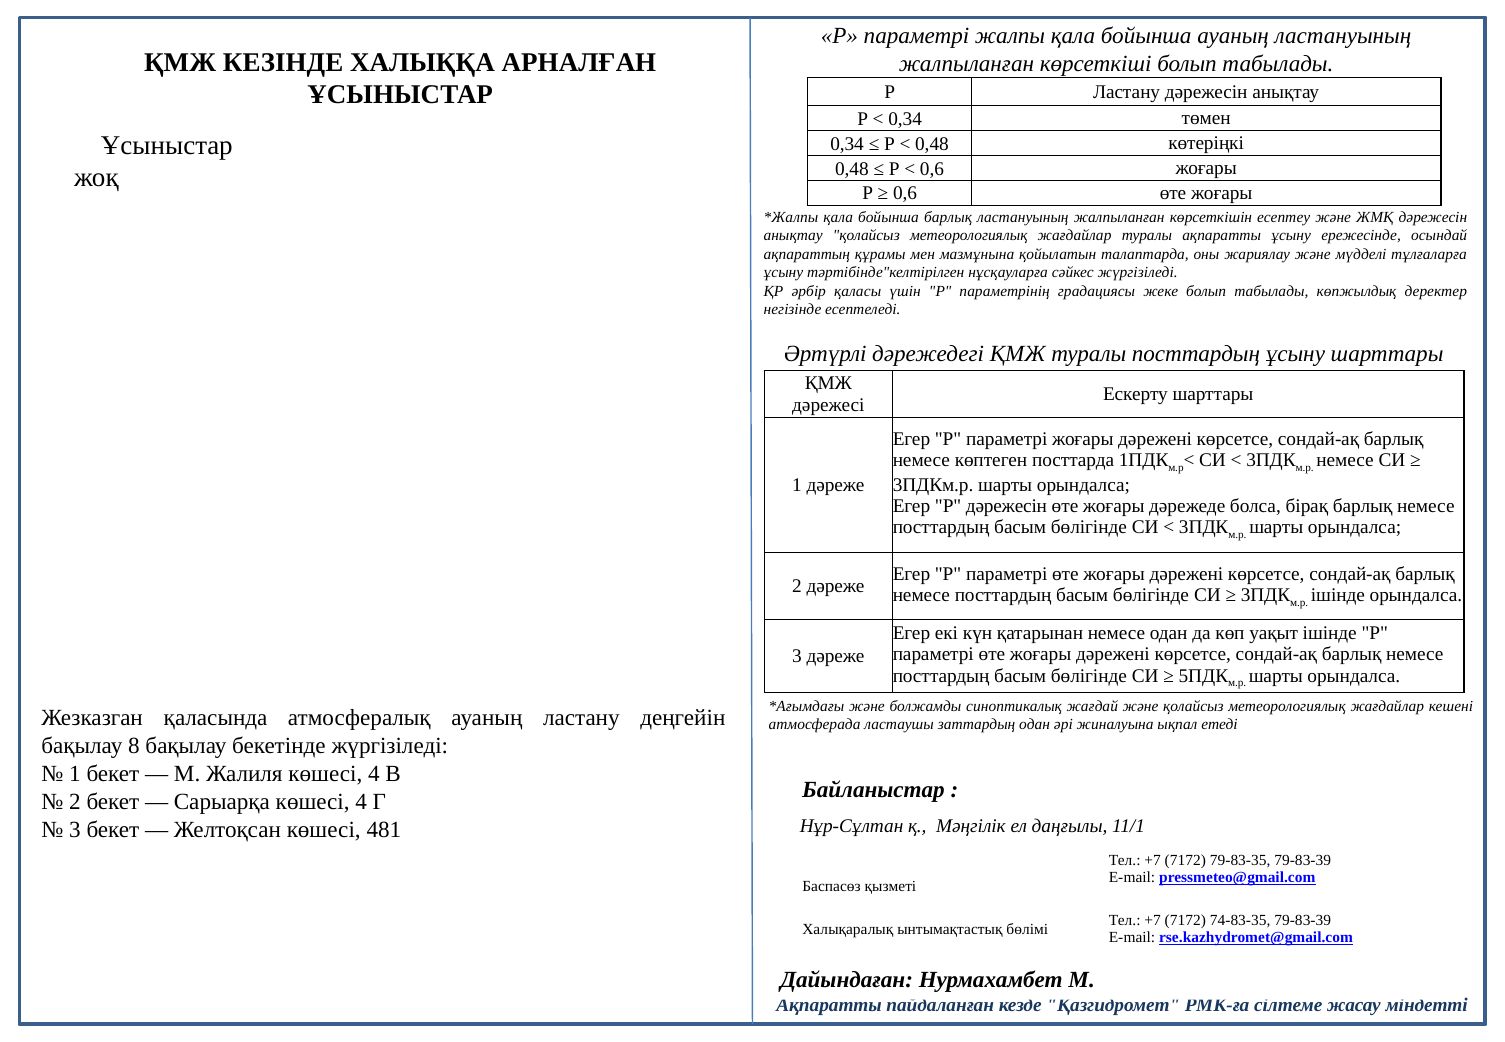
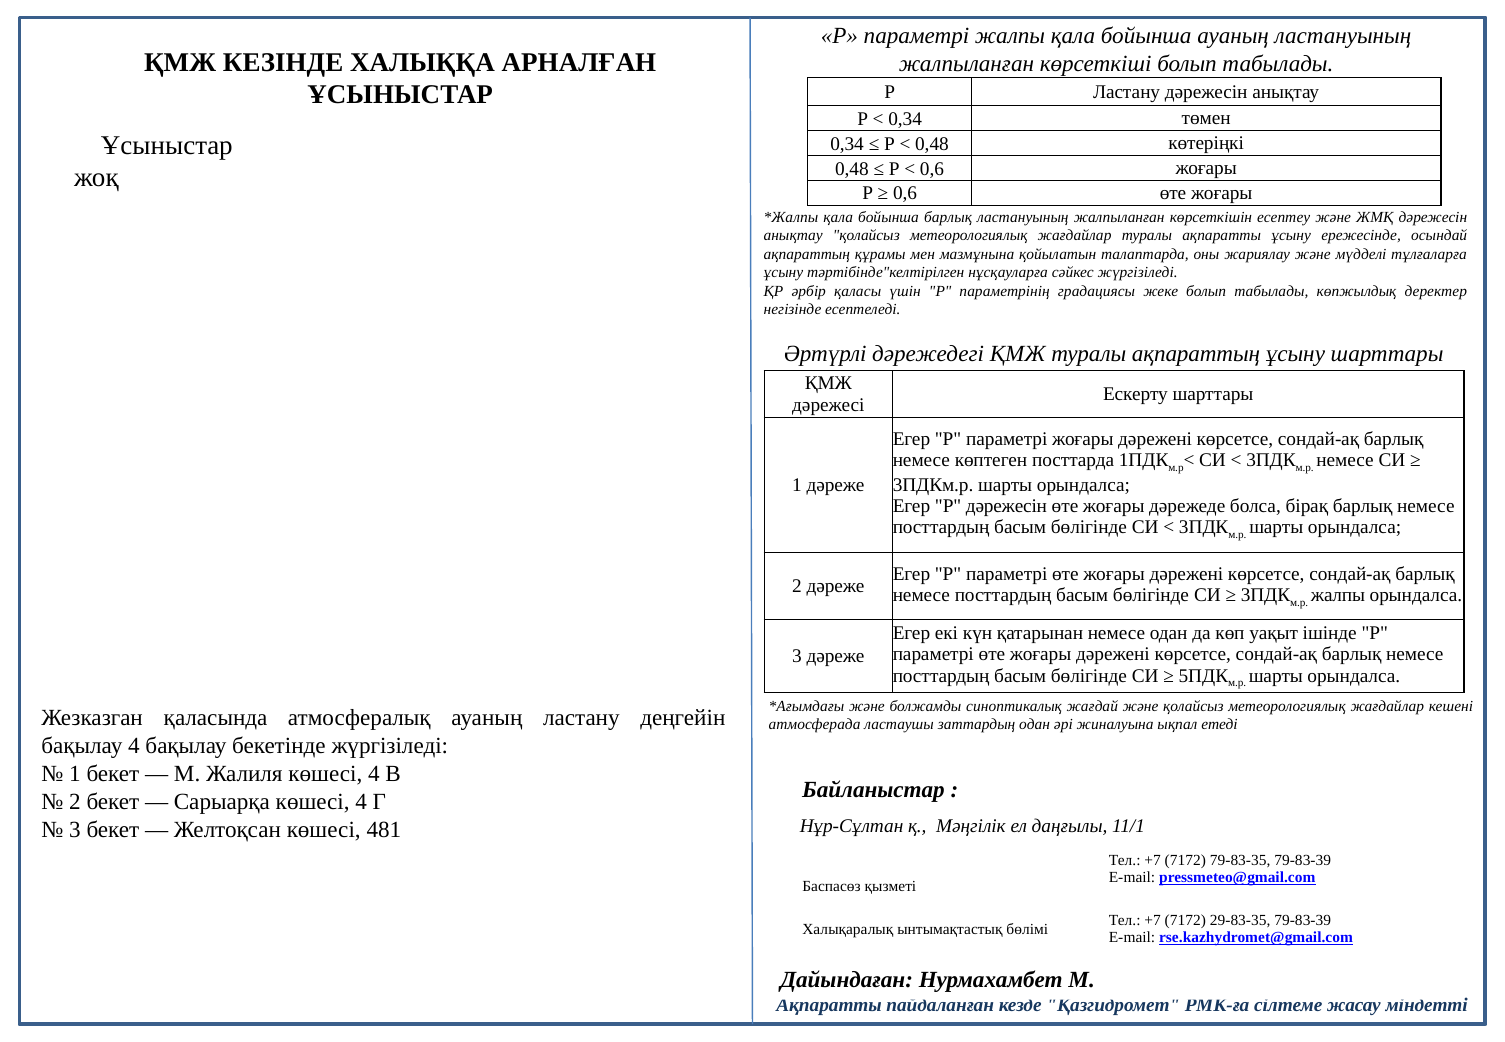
туралы посттардың: посттардың -> ақпараттың (1196, 354)
ішінде: ішінде -> жалпы (1338, 595)
бақылау 8: 8 -> 4 (134, 746)
74-83-35: 74-83-35 -> 29-83-35 (1240, 920)
